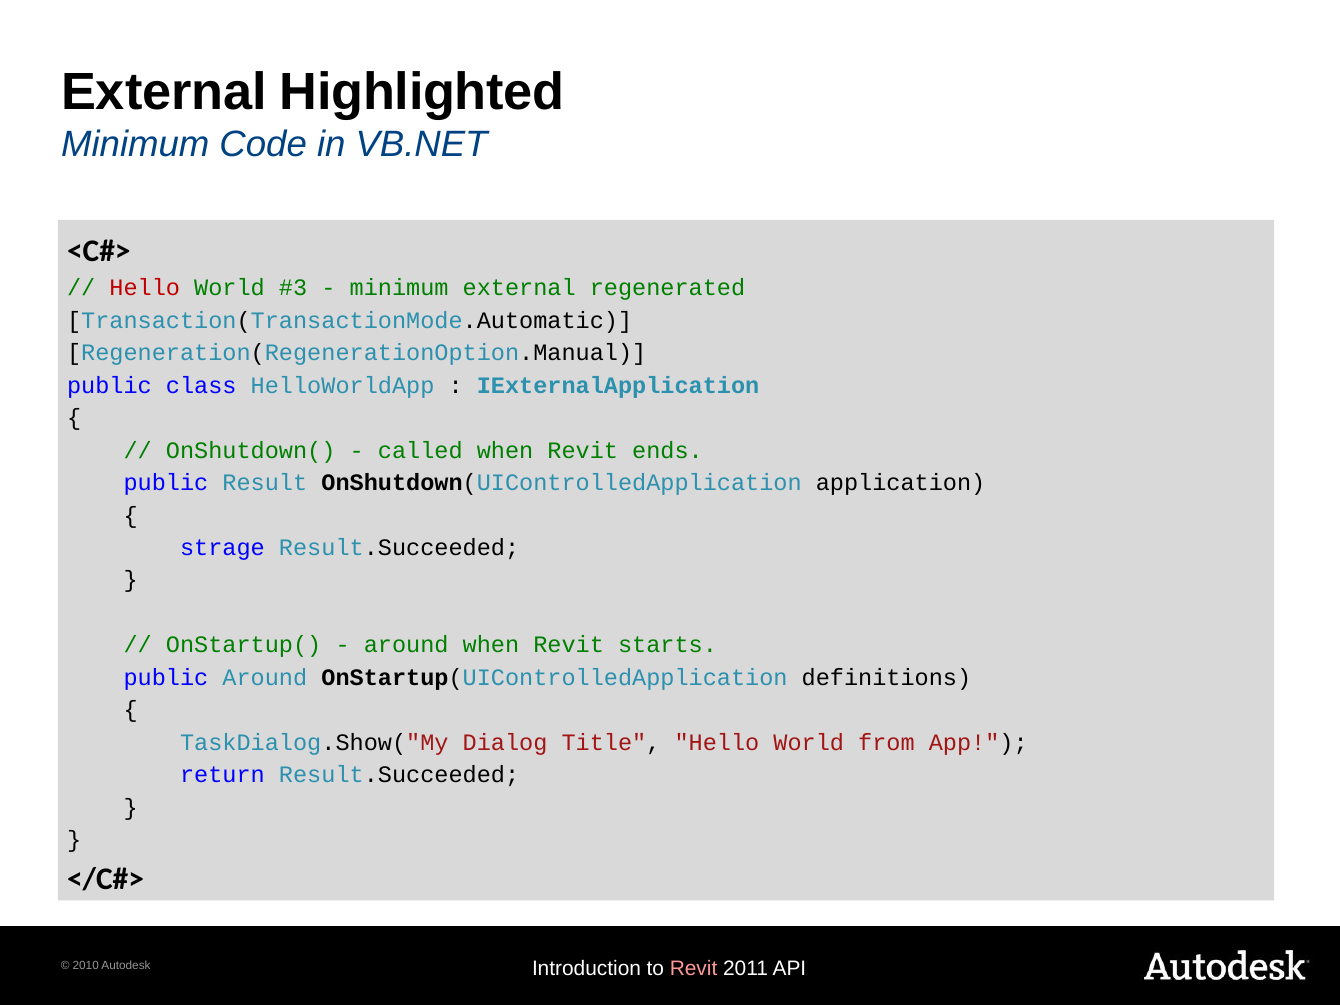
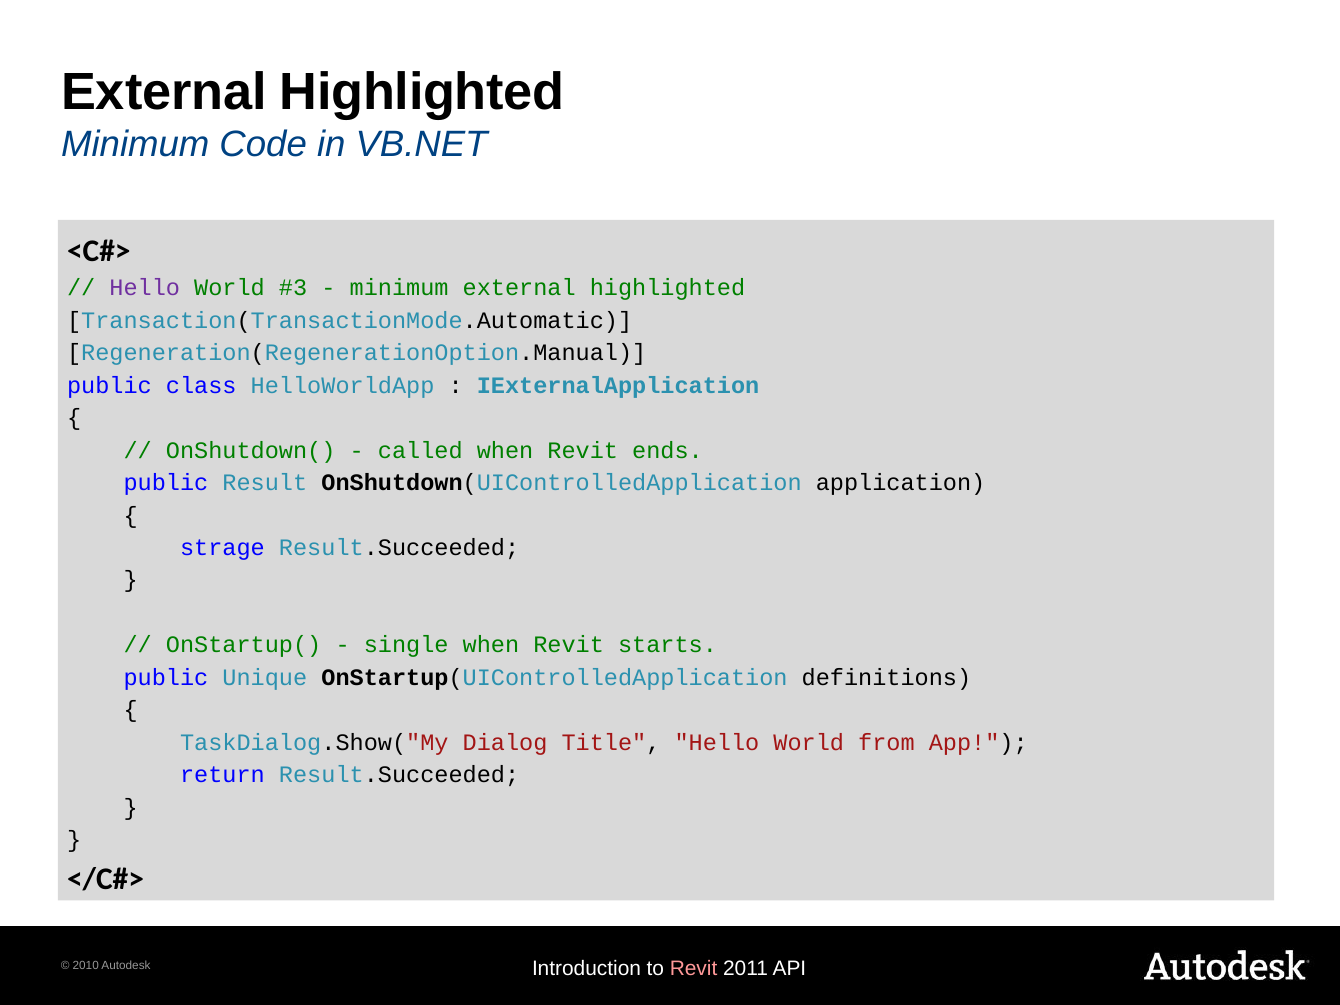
Hello colour: red -> purple (145, 288)
minimum external regenerated: regenerated -> highlighted (667, 288)
around: around -> single (406, 645)
public Around: Around -> Unique (265, 678)
